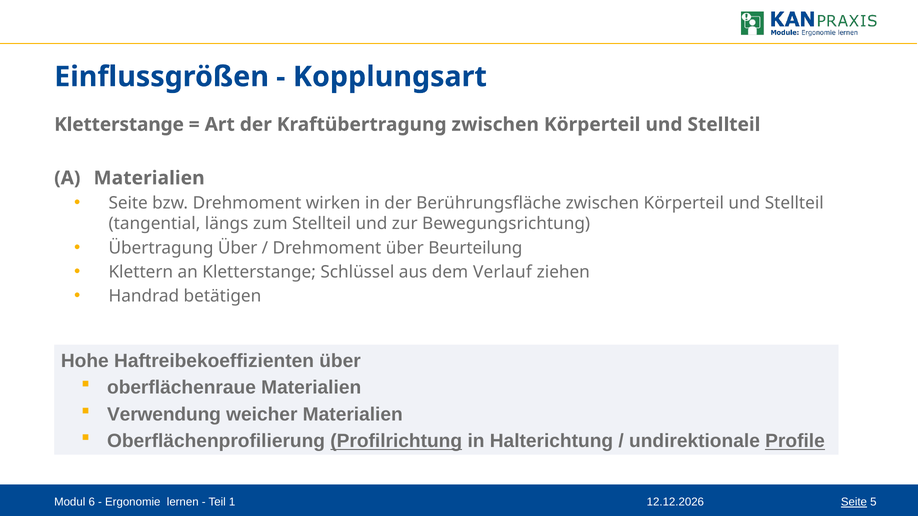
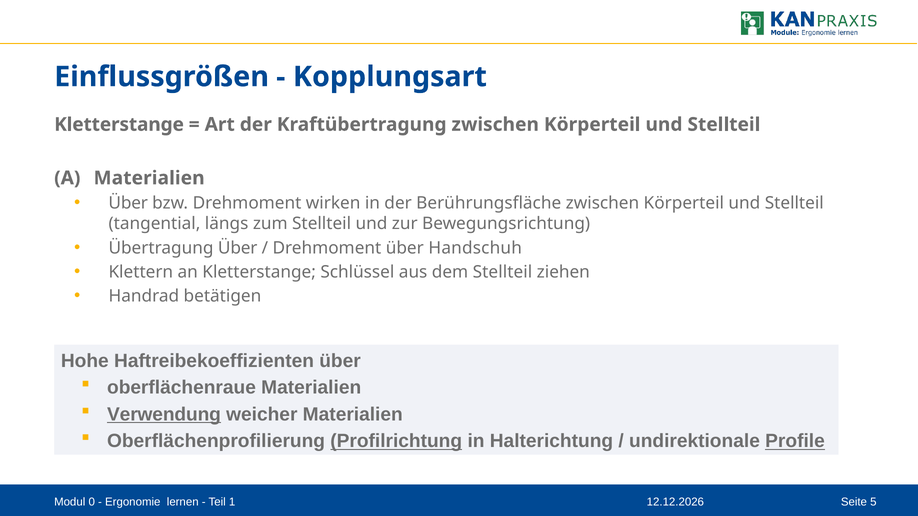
Seite: Seite -> Über (128, 203)
Beurteilung: Beurteilung -> Handschuh (475, 248)
dem Verlauf: Verlauf -> Stellteil (502, 272)
Verwendung underline: none -> present (164, 415)
6: 6 -> 0 (92, 502)
Seite underline: present -> none (854, 502)
